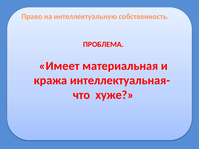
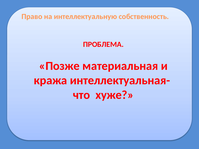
Имеет: Имеет -> Позже (59, 66)
